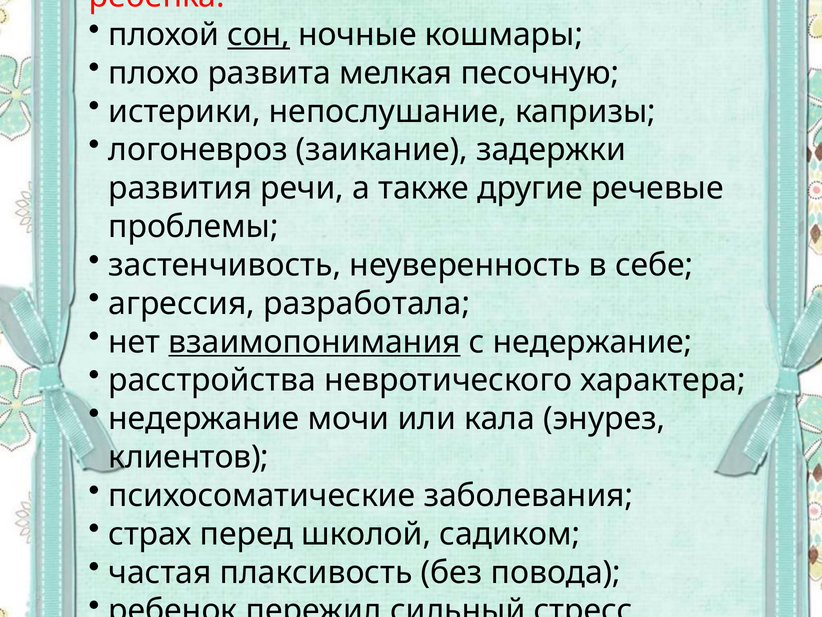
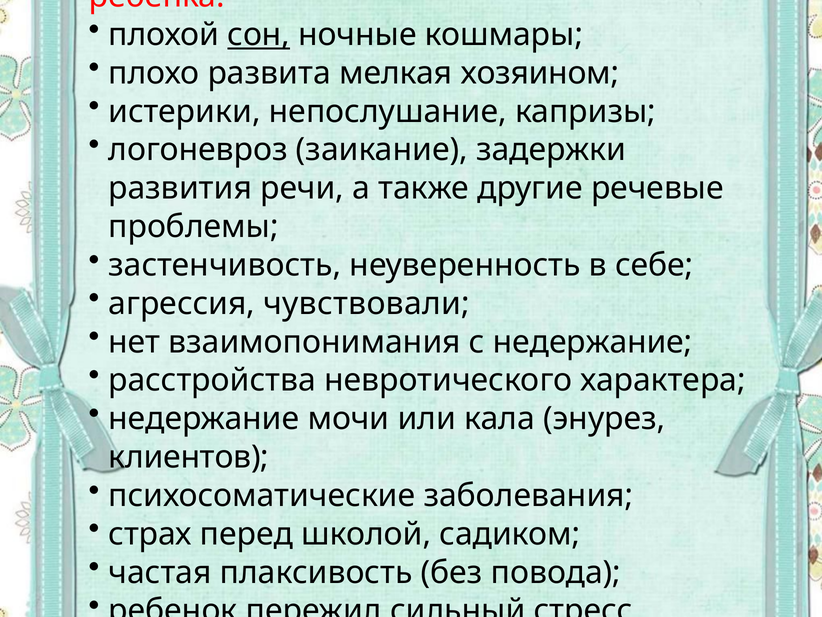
песочную: песочную -> хозяином (540, 73)
разработала: разработала -> чувствовали (367, 303)
взаимопонимания underline: present -> none (315, 342)
